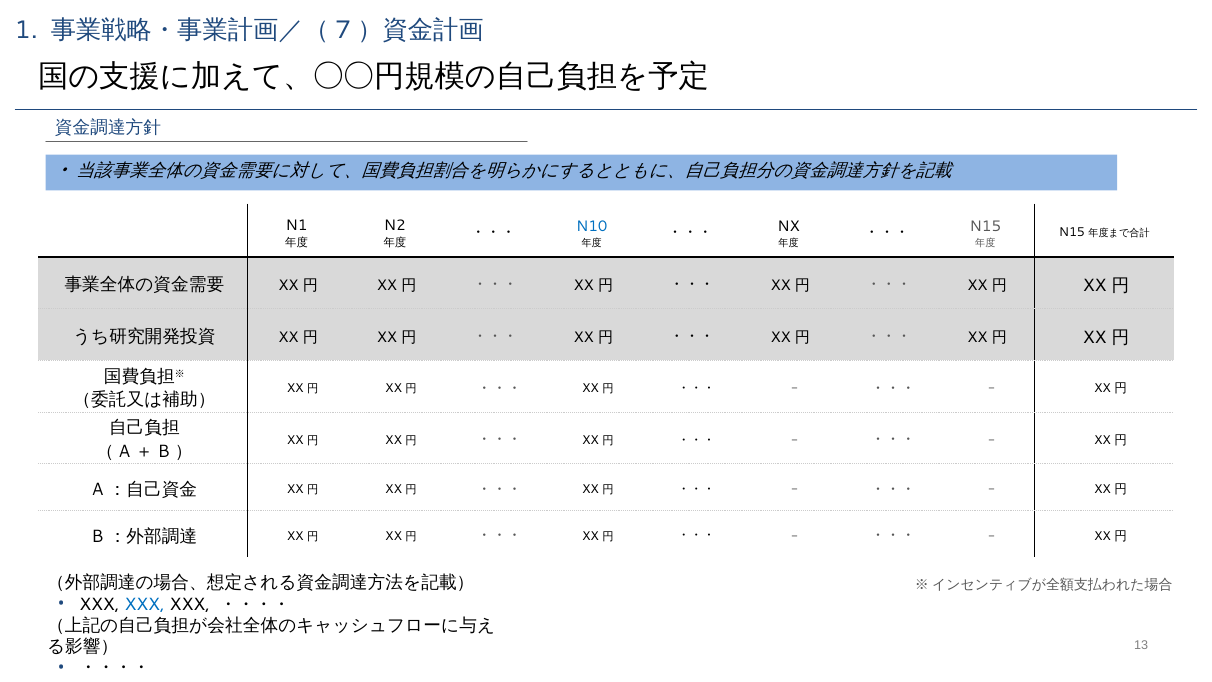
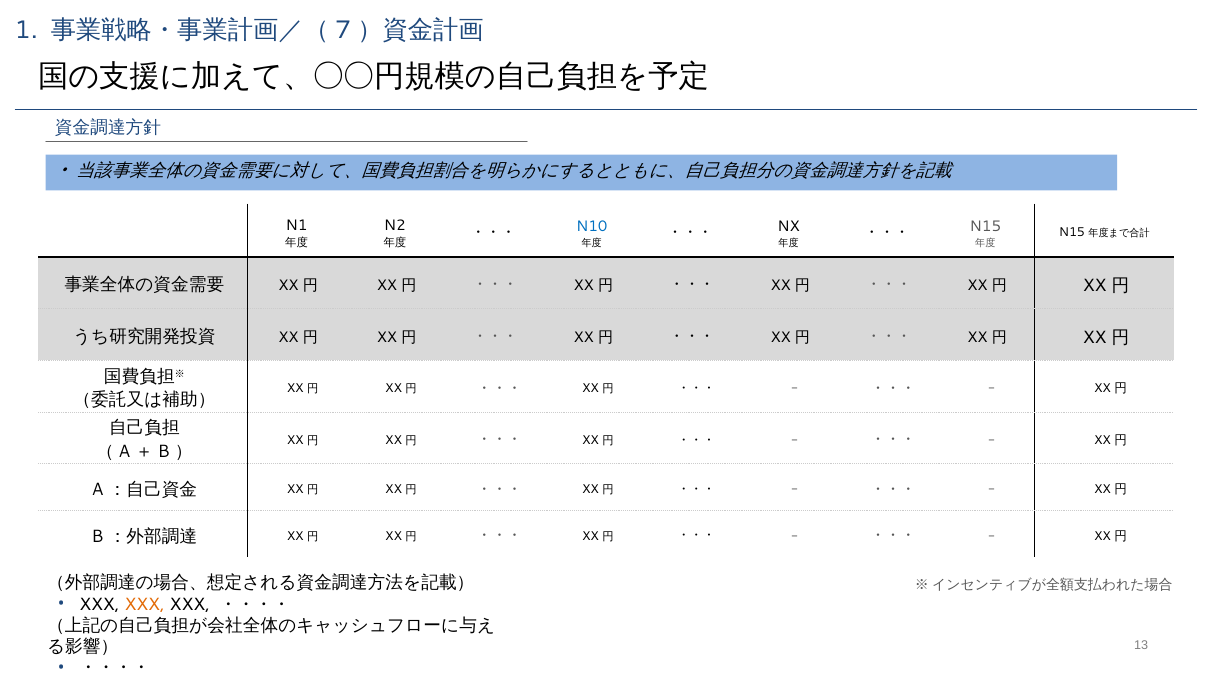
XXX colour: blue -> orange (145, 604)
